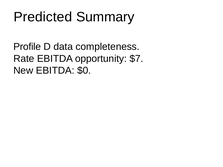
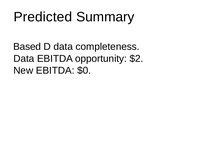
Profile: Profile -> Based (27, 47)
Rate: Rate -> Data (24, 59)
$7: $7 -> $2 (136, 59)
